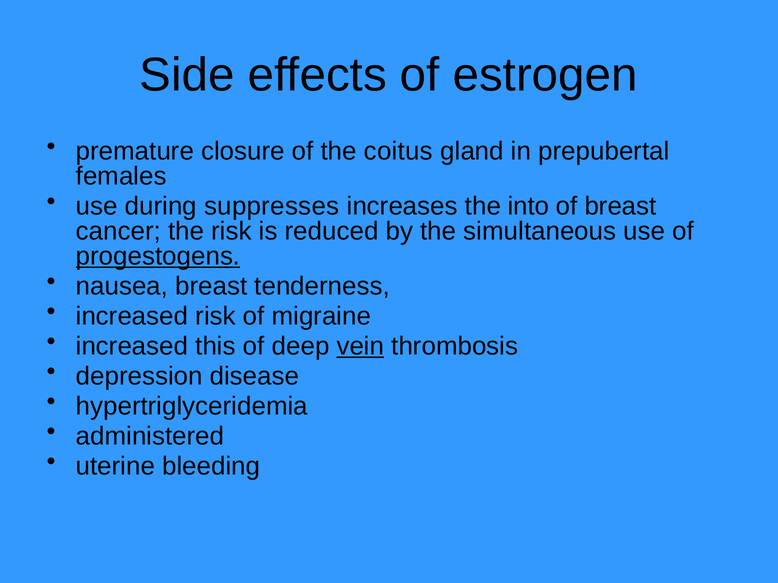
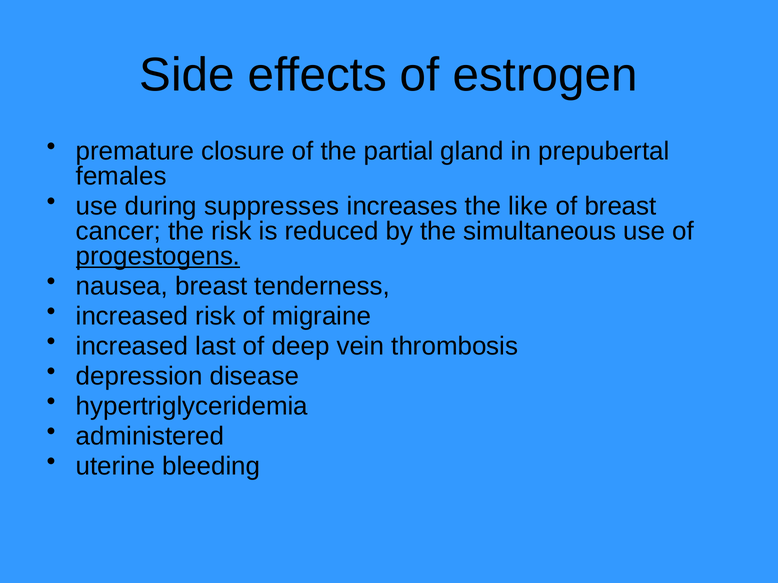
coitus: coitus -> partial (399, 151)
into: into -> like (528, 206)
this: this -> last (216, 346)
vein underline: present -> none (360, 346)
